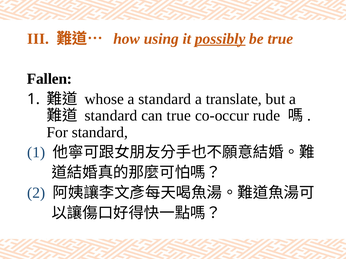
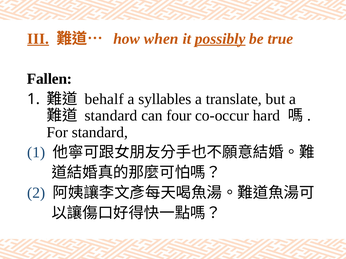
III underline: none -> present (38, 39)
using: using -> when (161, 39)
whose: whose -> behalf (104, 99)
a standard: standard -> syllables (165, 99)
can true: true -> four (179, 116)
rude: rude -> hard (266, 116)
